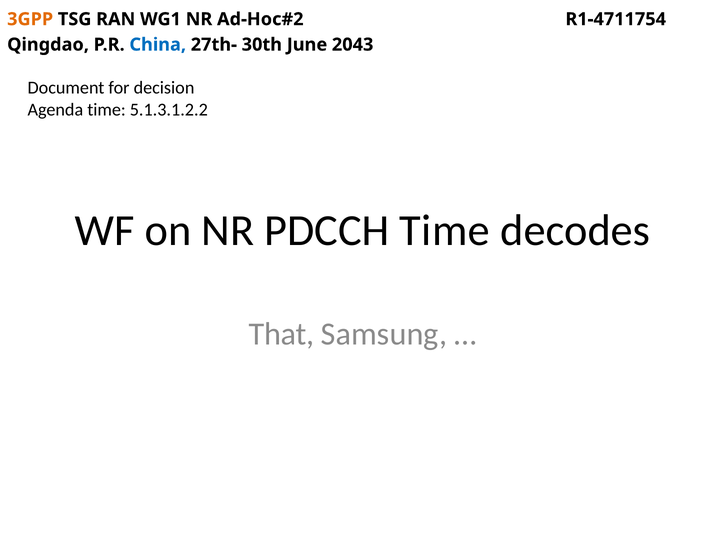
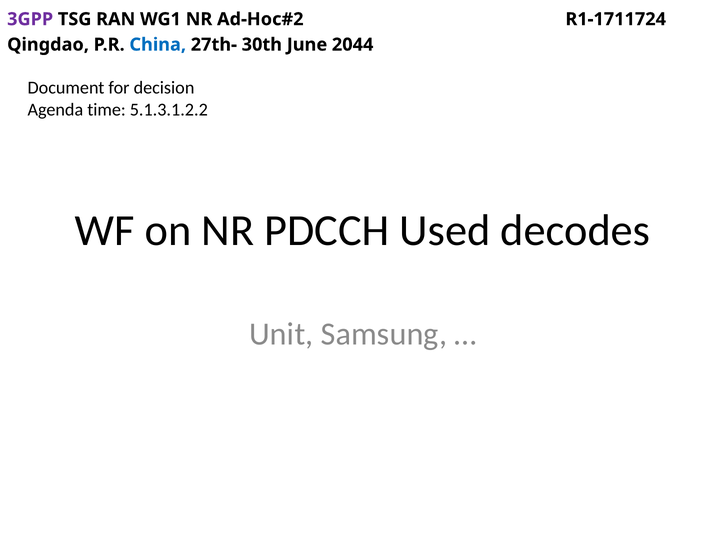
3GPP colour: orange -> purple (30, 19)
R1-4711754: R1-4711754 -> R1-1711724 (616, 19)
2043: 2043 -> 2044 (353, 45)
PDCCH Time: Time -> Used (445, 231)
That: That -> Unit (281, 334)
